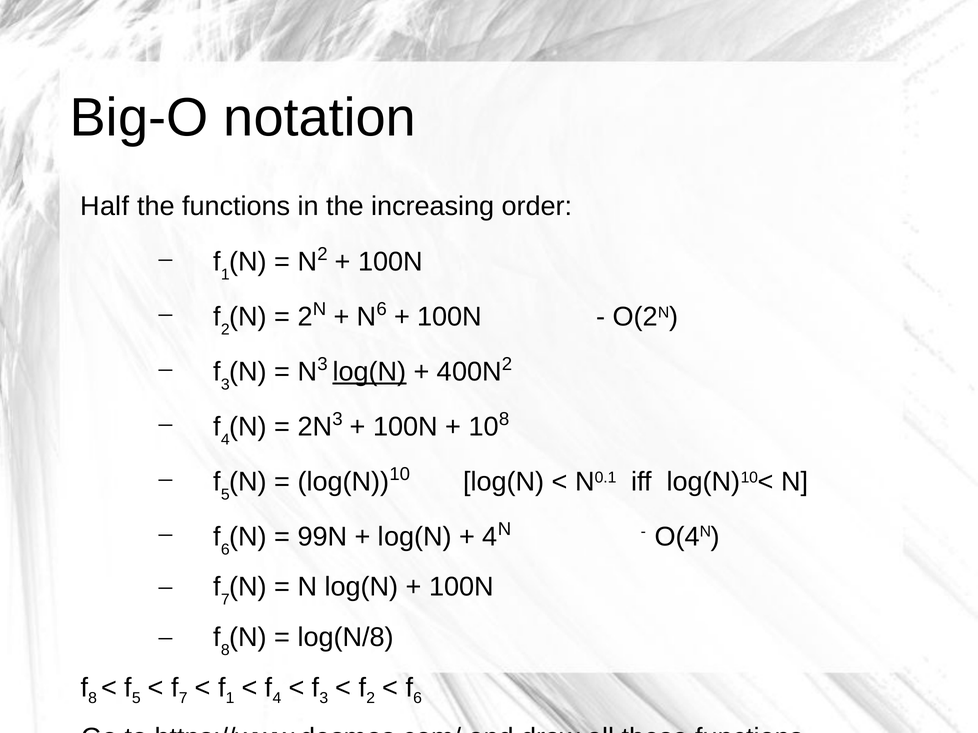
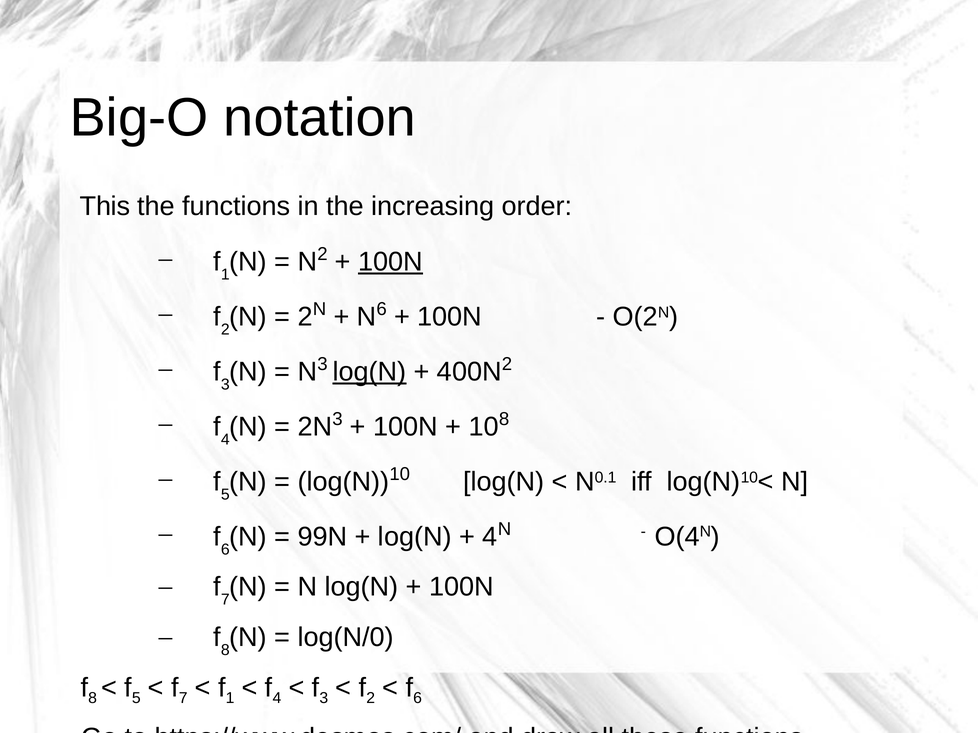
Half: Half -> This (105, 206)
100N underline: none -> present (391, 262)
log(N/8: log(N/8 -> log(N/0 (346, 638)
